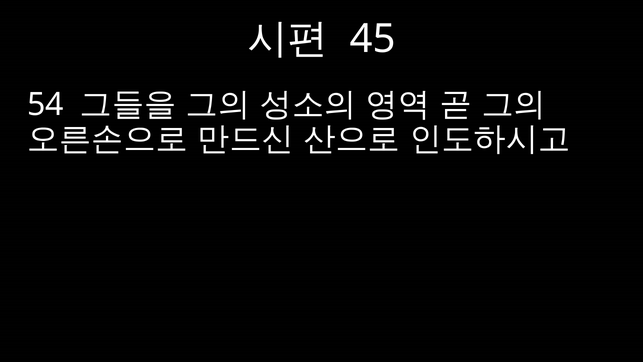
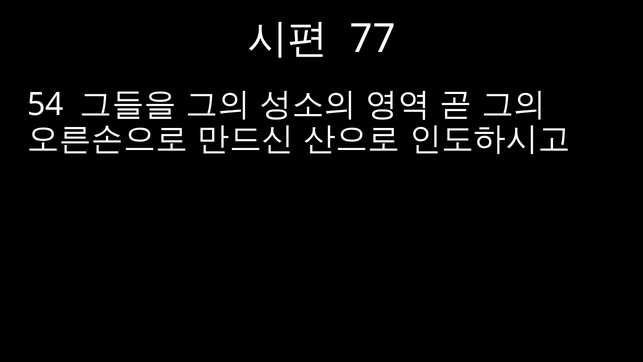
45: 45 -> 77 (373, 39)
